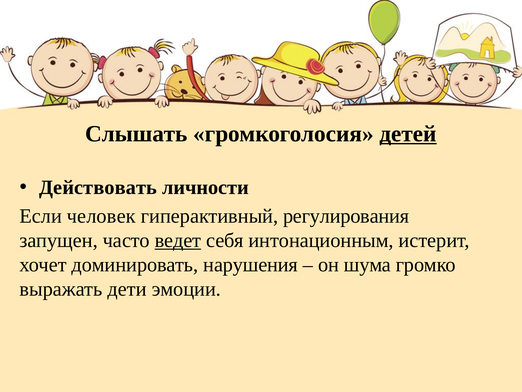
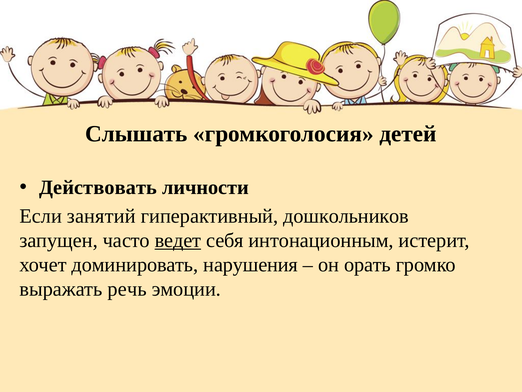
детей underline: present -> none (408, 134)
человек: человек -> занятий (101, 216)
регулирования: регулирования -> дошкольников (346, 216)
шума: шума -> орать (367, 264)
дети: дети -> речь (127, 289)
